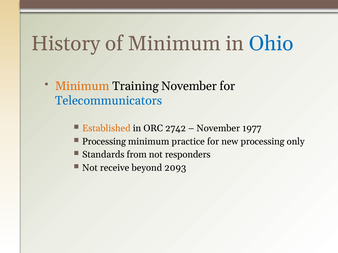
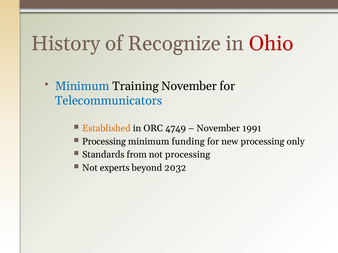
of Minimum: Minimum -> Recognize (174, 44)
Ohio colour: blue -> red (271, 44)
Minimum colour: orange -> blue (82, 86)
2742: 2742 -> 4749 (176, 129)
1977: 1977 -> 1991 (252, 129)
practice: practice -> funding (188, 142)
not responders: responders -> processing (188, 155)
receive: receive -> experts (115, 168)
2093: 2093 -> 2032 (175, 168)
